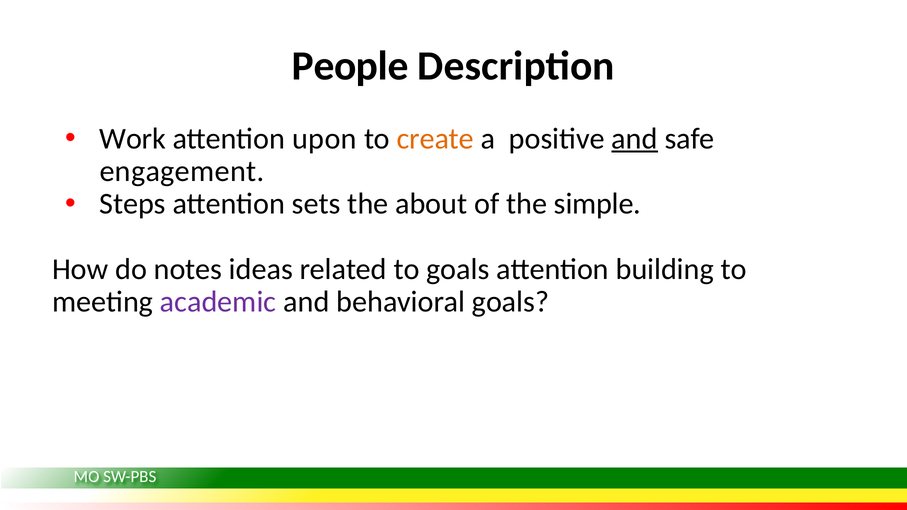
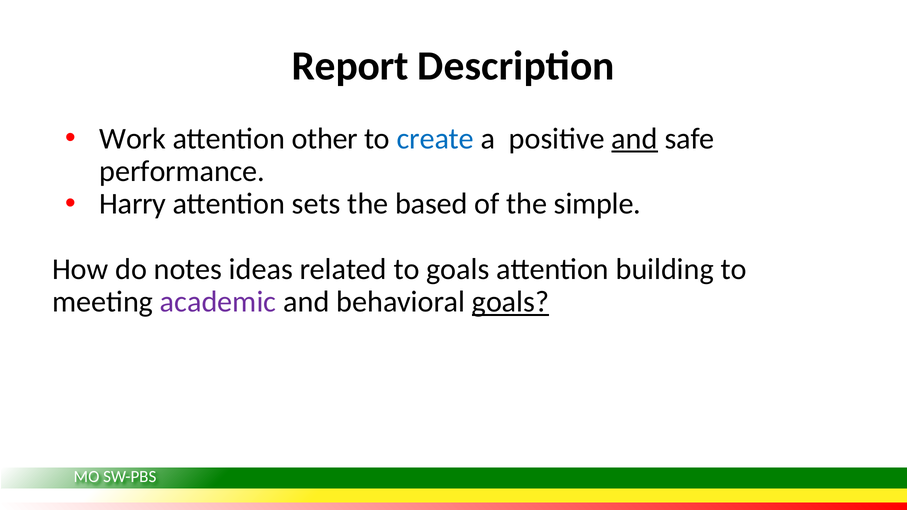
People: People -> Report (350, 66)
upon: upon -> other (325, 139)
create colour: orange -> blue (435, 139)
engagement: engagement -> performance (182, 171)
Steps: Steps -> Harry (133, 204)
about: about -> based (431, 204)
goals underline: none -> present (510, 302)
